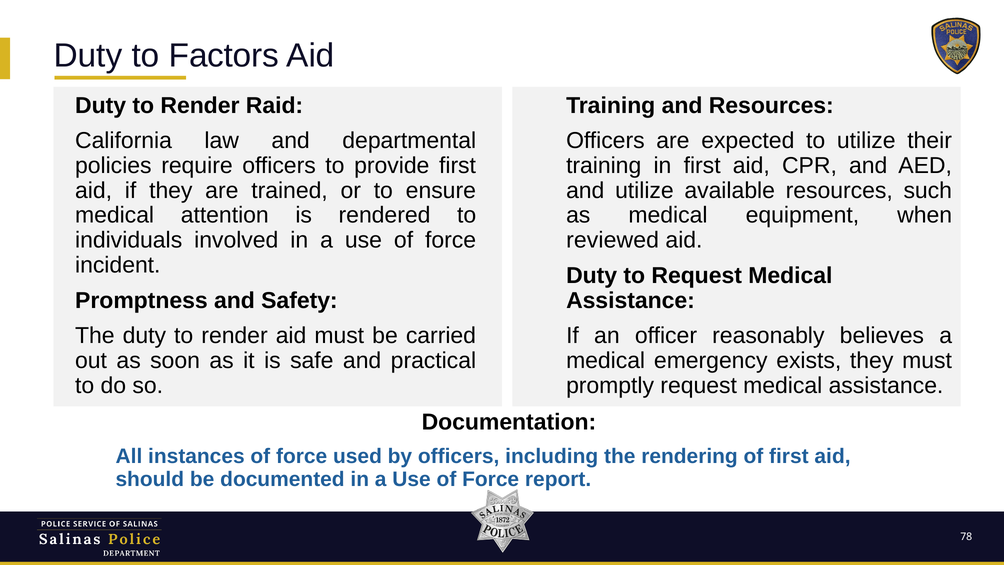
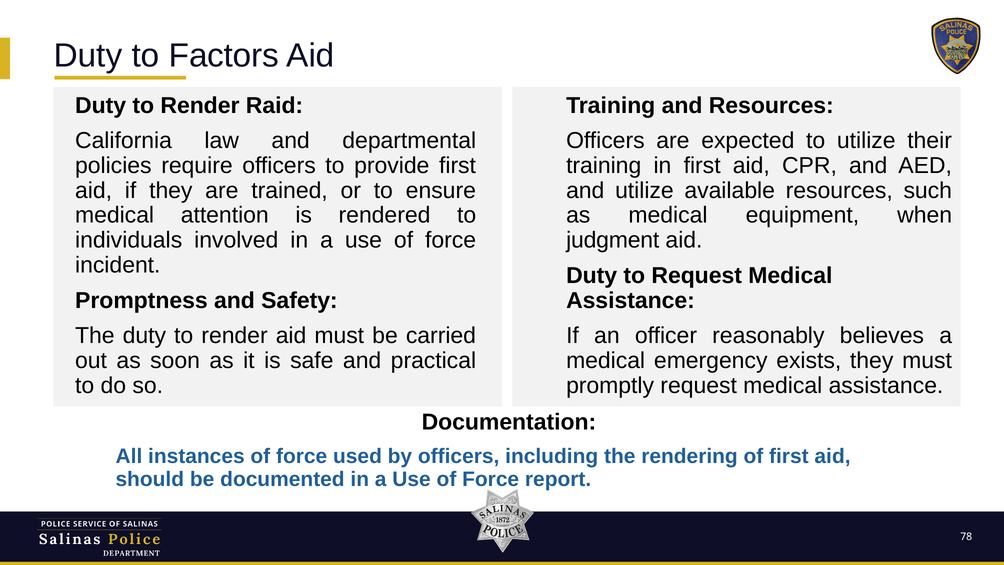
reviewed: reviewed -> judgment (613, 240)
